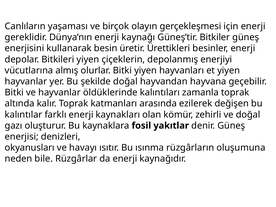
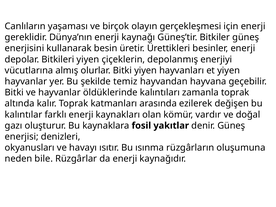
şekilde doğal: doğal -> temiz (125, 81)
zehirli: zehirli -> vardır (208, 115)
